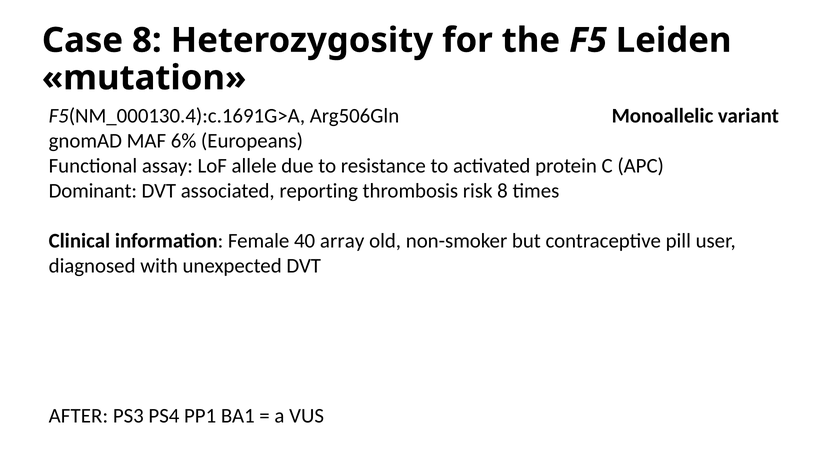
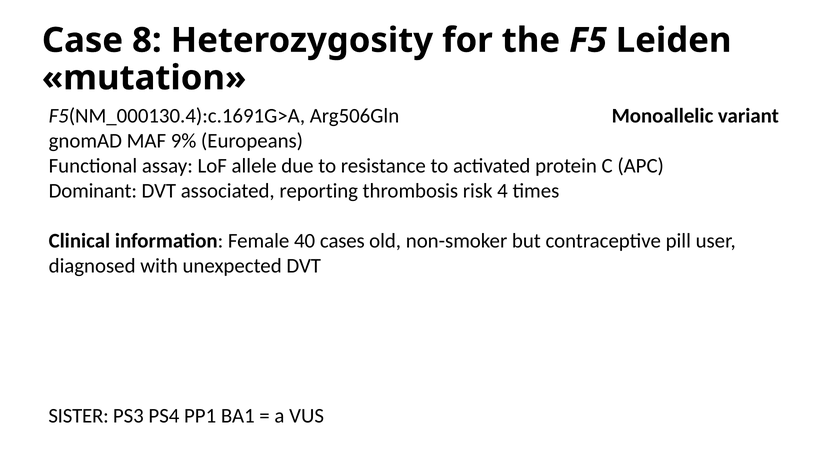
6%: 6% -> 9% (184, 141)
risk 8: 8 -> 4 (502, 191)
array: array -> cases (342, 241)
AFTER: AFTER -> SISTER (79, 416)
